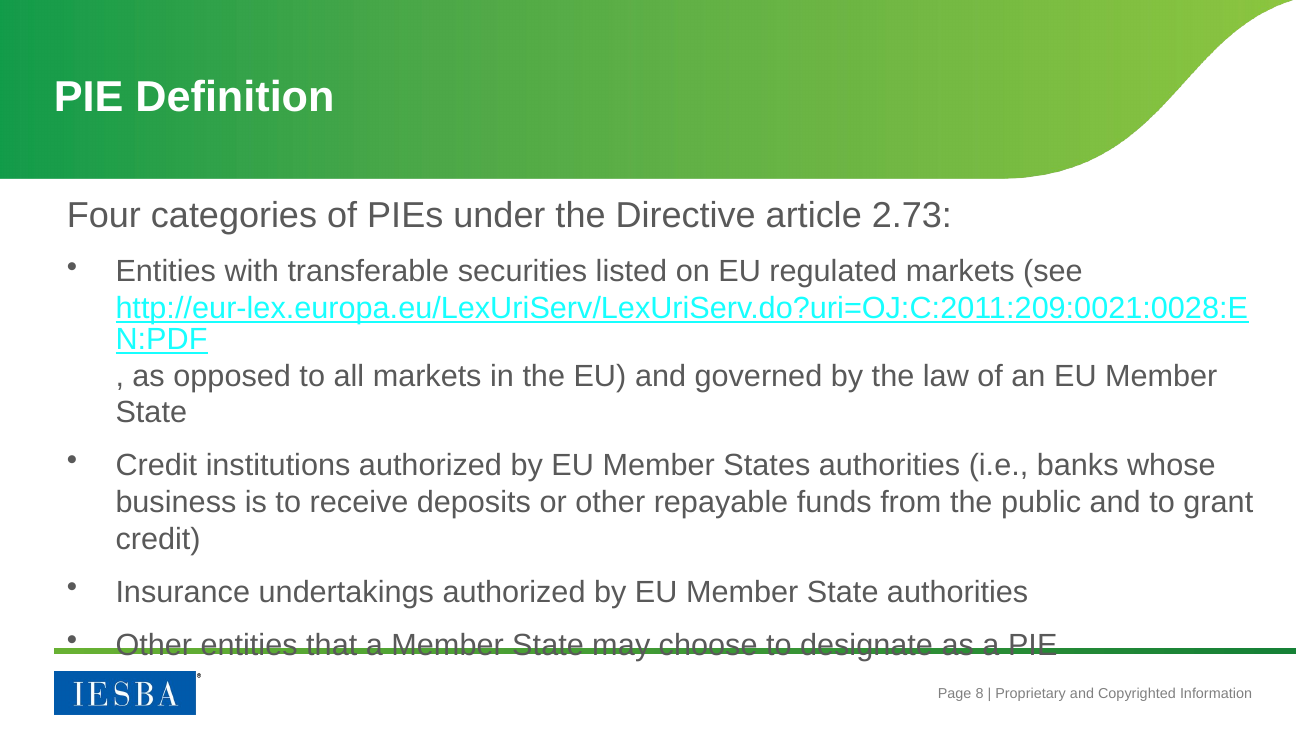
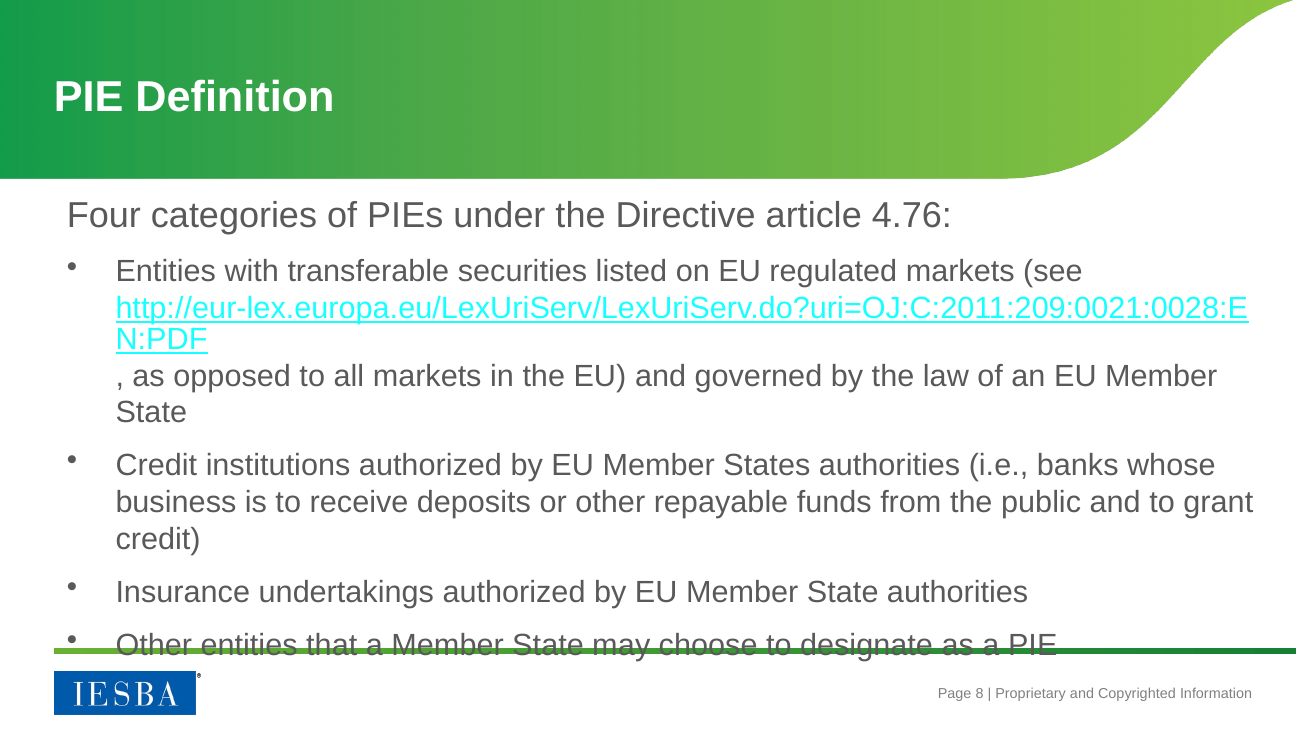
2.73: 2.73 -> 4.76 (912, 216)
